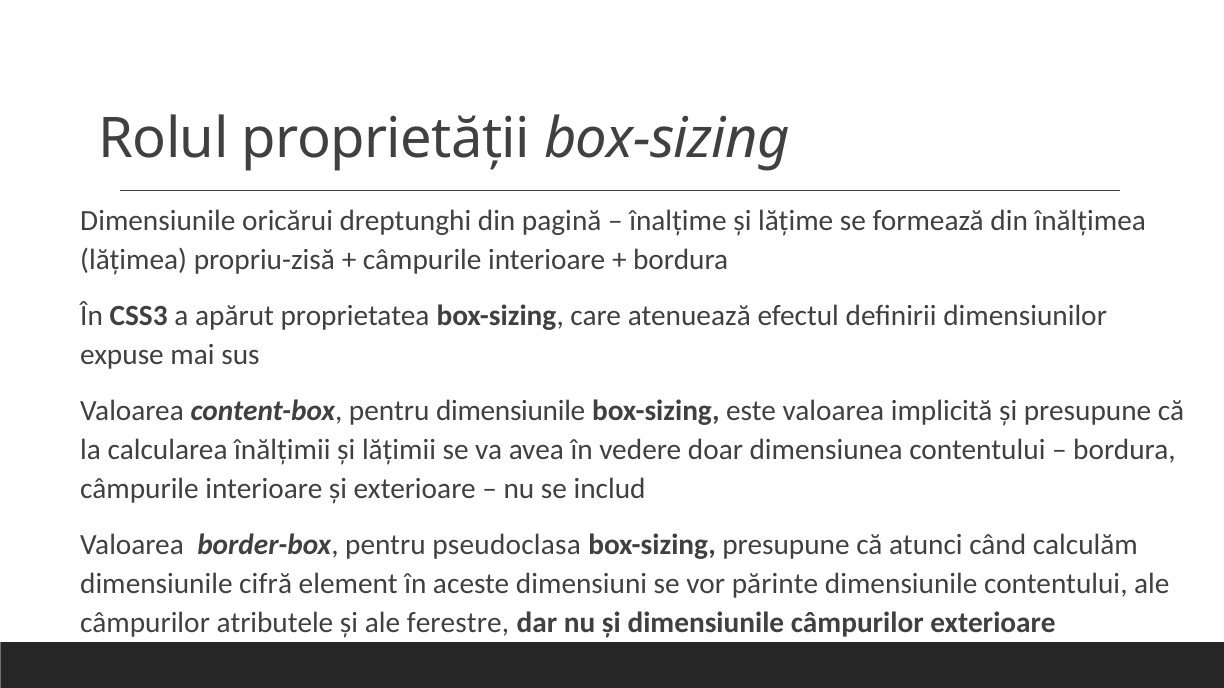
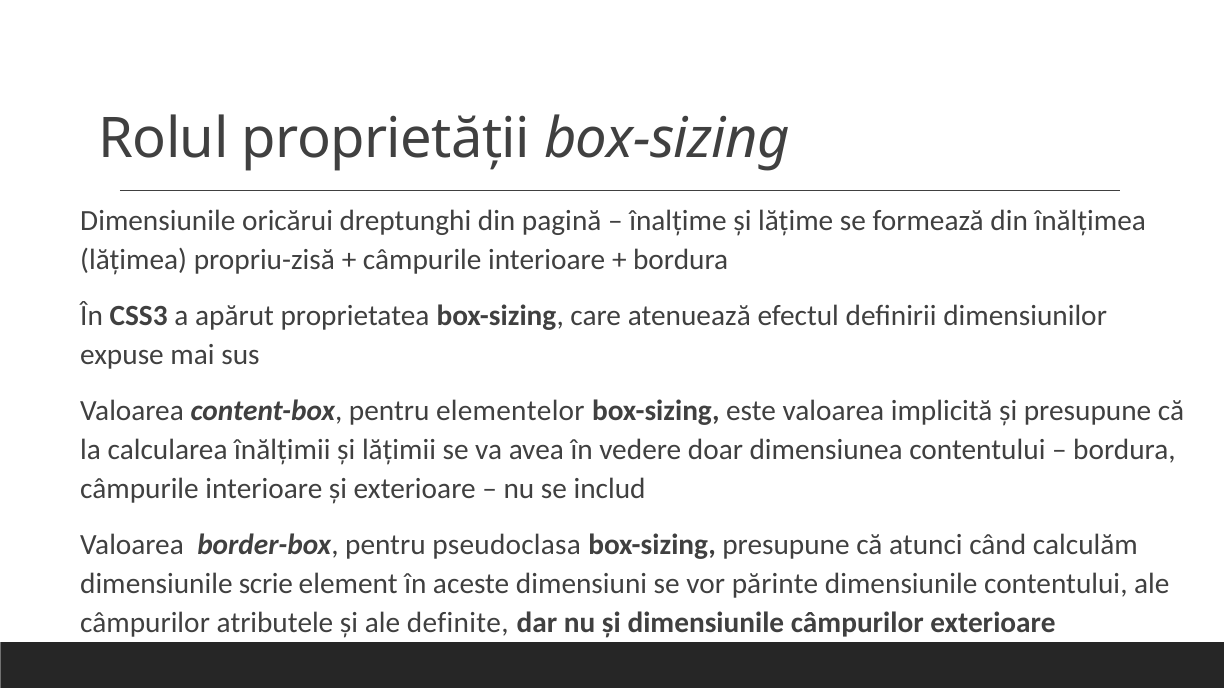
pentru dimensiunile: dimensiunile -> elementelor (510, 412)
cifră: cifră -> scrie (266, 584)
ferestre: ferestre -> definite (458, 623)
